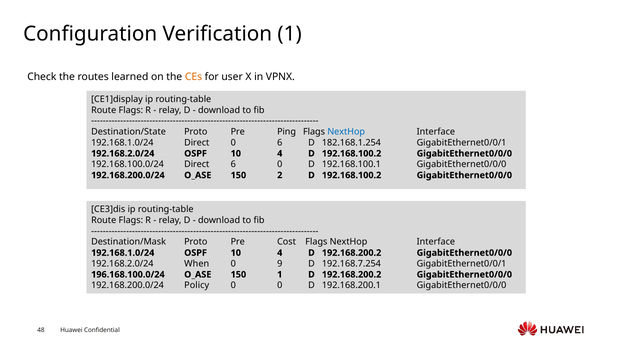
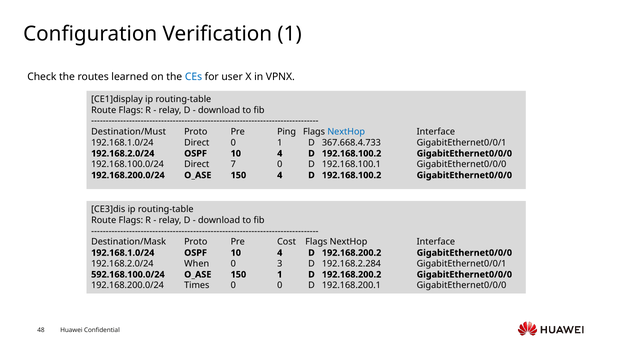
CEs colour: orange -> blue (193, 77)
Destination/State: Destination/State -> Destination/Must (129, 132)
0 6: 6 -> 1 (280, 143)
182.168.1.254: 182.168.1.254 -> 367.668.4.733 (351, 143)
Direct 6: 6 -> 7 (233, 164)
150 2: 2 -> 4 (280, 175)
9: 9 -> 3 (280, 263)
192.168.7.254: 192.168.7.254 -> 192.168.2.284 (351, 263)
196.168.100.0/24: 196.168.100.0/24 -> 592.168.100.0/24 (128, 274)
Policy: Policy -> Times (197, 285)
